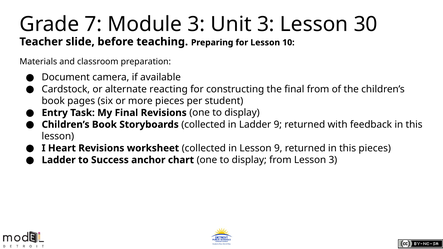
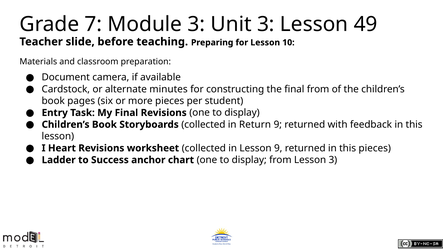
30: 30 -> 49 (366, 24)
reacting: reacting -> minutes (169, 89)
in Ladder: Ladder -> Return (255, 125)
